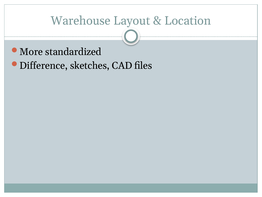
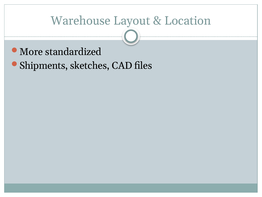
Difference: Difference -> Shipments (44, 65)
